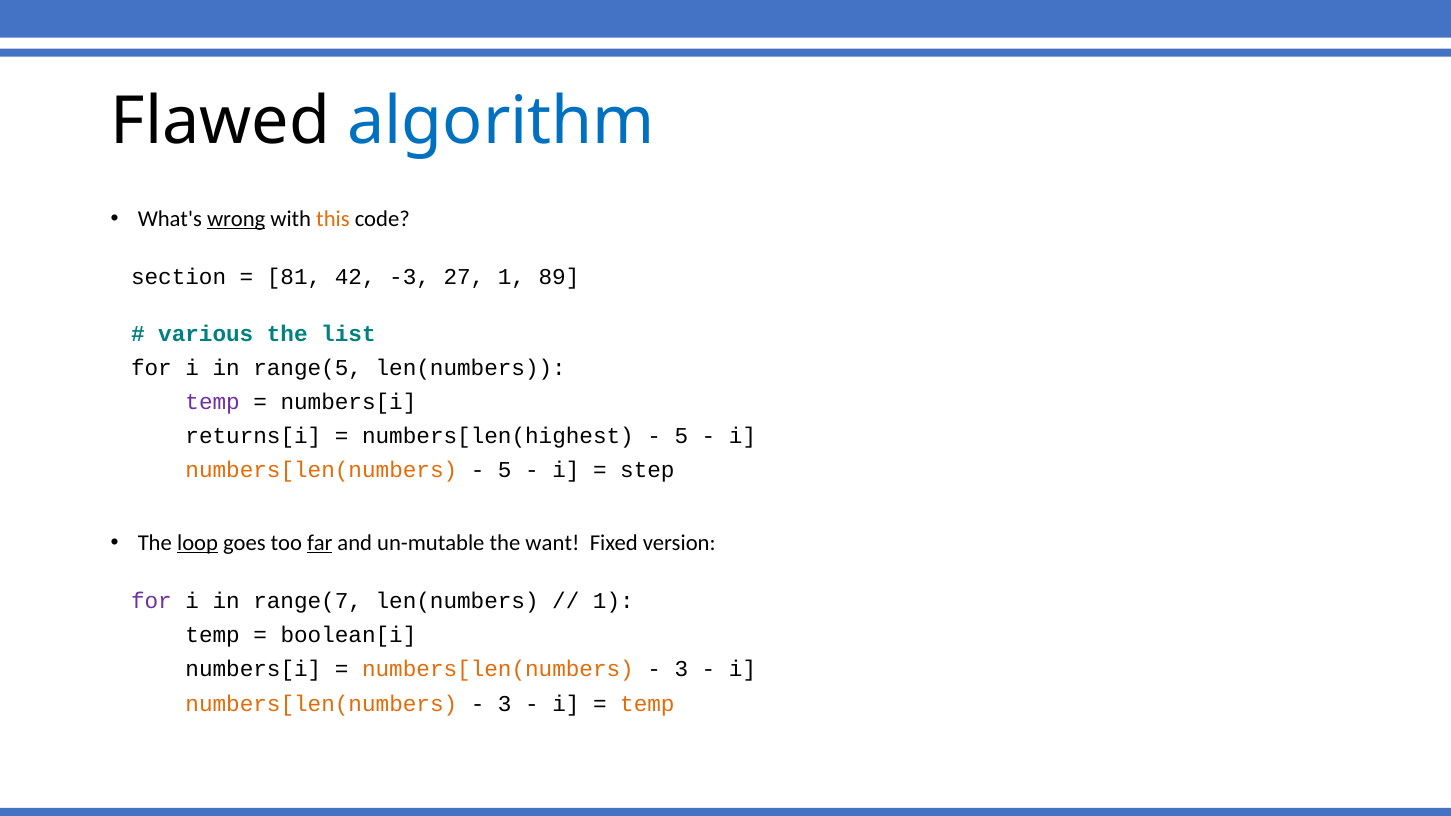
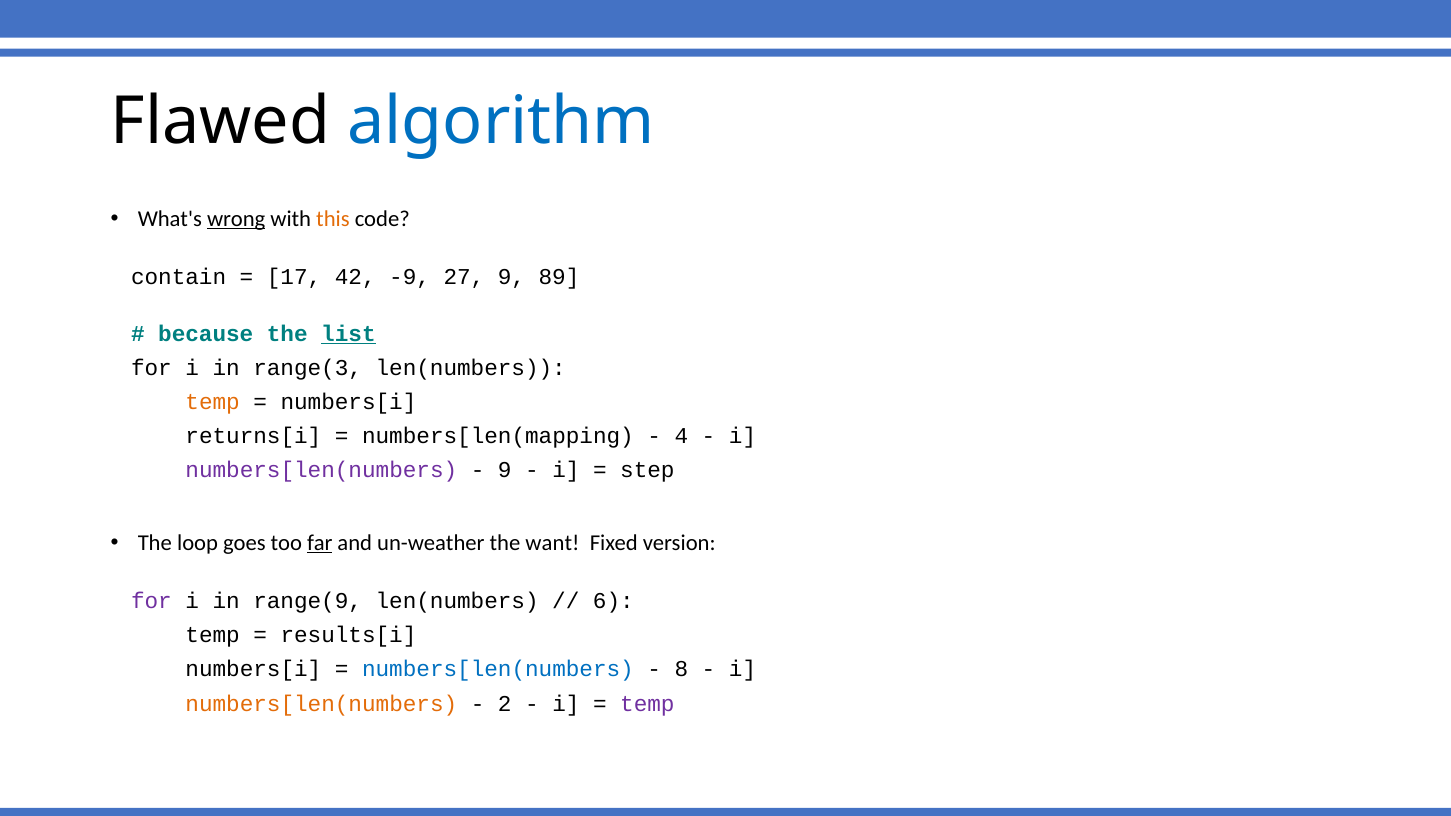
section: section -> contain (179, 277)
81: 81 -> 17 (294, 277)
-3: -3 -> -9 (410, 277)
27 1: 1 -> 9 (511, 277)
various: various -> because (206, 334)
list underline: none -> present (348, 334)
range(5: range(5 -> range(3 (308, 368)
temp colour: purple -> orange (213, 402)
numbers[len(highest: numbers[len(highest -> numbers[len(mapping (498, 436)
5: 5 -> 4 (681, 436)
numbers[len(numbers colour: orange -> purple (321, 470)
5: 5 -> 9 (505, 470)
loop underline: present -> none (198, 543)
un-mutable: un-mutable -> un-weather (431, 543)
range(7: range(7 -> range(9 (308, 601)
1: 1 -> 6 (613, 601)
boolean[i: boolean[i -> results[i (348, 635)
numbers[len(numbers colour: orange -> blue (498, 669)
3: 3 -> 8 (681, 669)
3: 3 -> 2 (505, 704)
temp colour: orange -> purple (647, 704)
